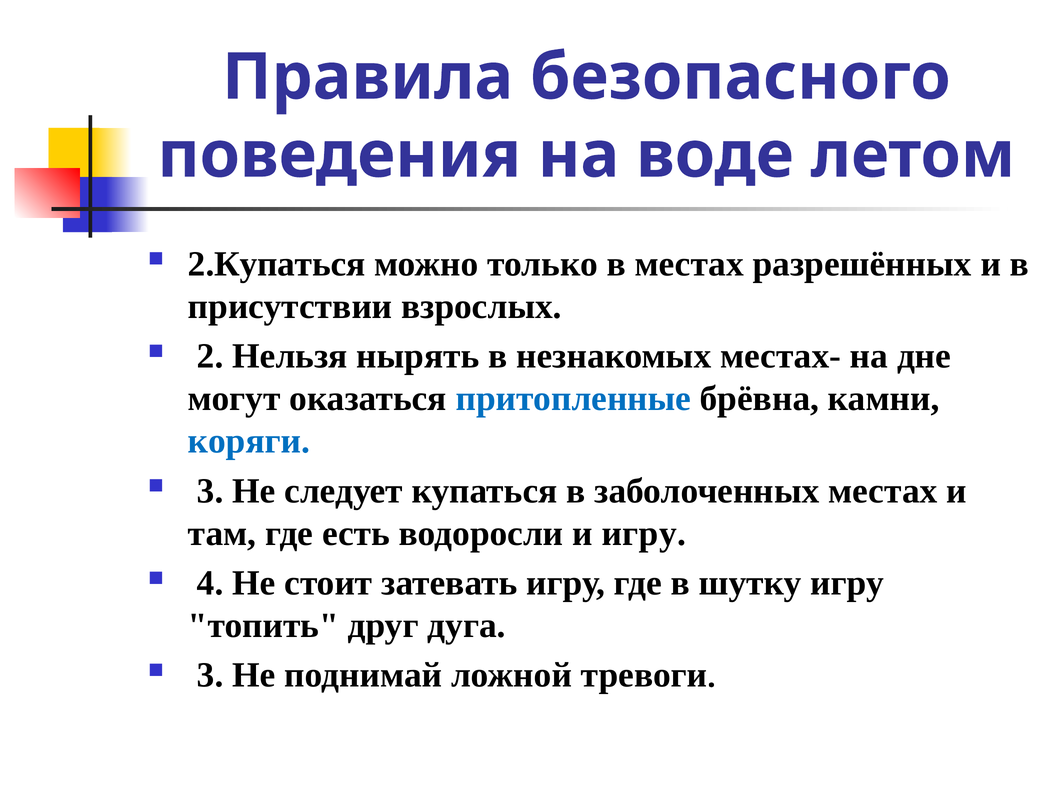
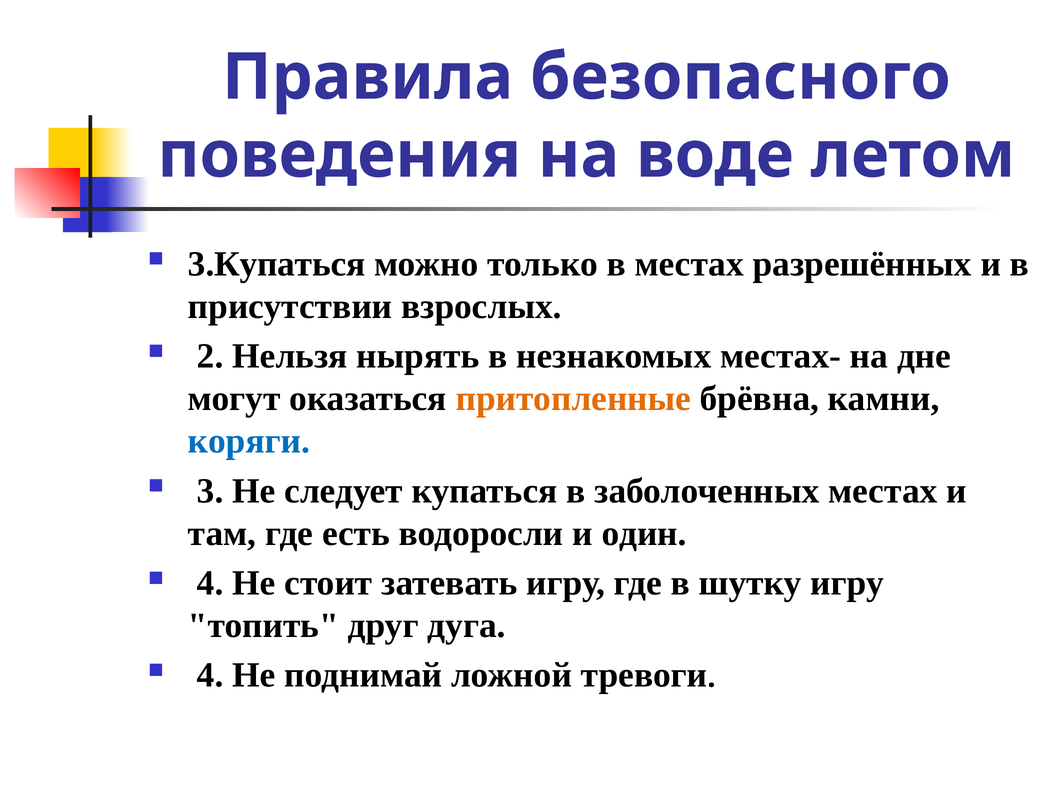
2.Купаться: 2.Купаться -> 3.Купаться (277, 264)
притопленные colour: blue -> orange (573, 398)
и игру: игру -> один (644, 533)
3: 3 -> 4 (210, 675)
